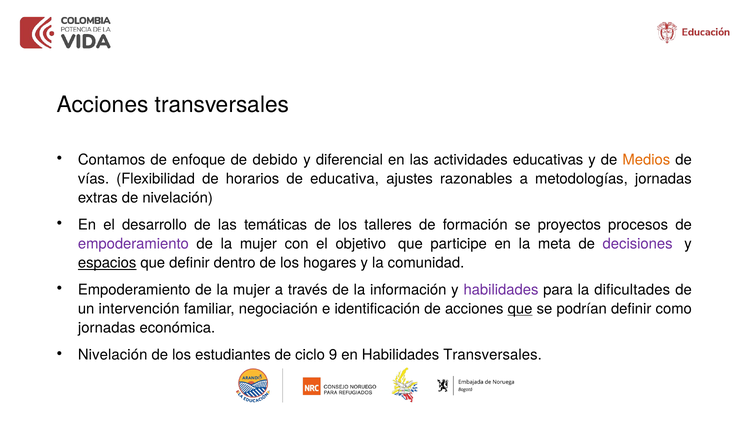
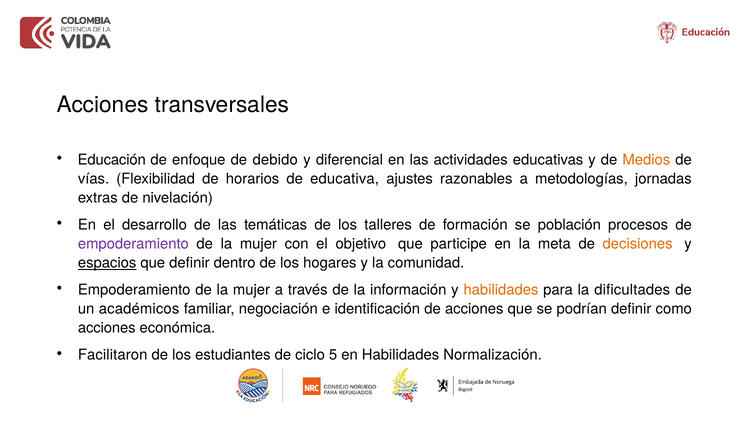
Contamos: Contamos -> Educación (112, 160)
proyectos: proyectos -> población (569, 225)
decisiones colour: purple -> orange (638, 244)
habilidades colour: purple -> orange (501, 290)
intervención: intervención -> académicos (139, 309)
que underline: present -> none (520, 309)
jornadas: jornadas -> acciones (107, 328)
Nivelación: Nivelación -> Facilitaron (113, 355)
9: 9 -> 5 (333, 355)
Habilidades Transversales: Transversales -> Normalización (493, 355)
